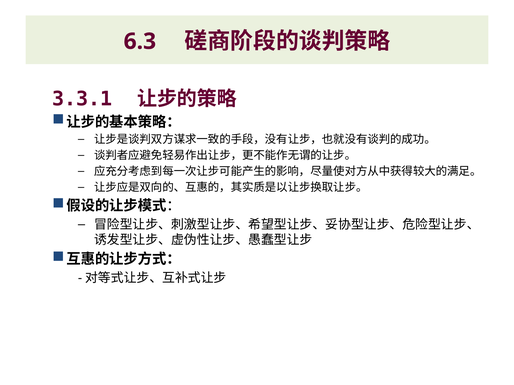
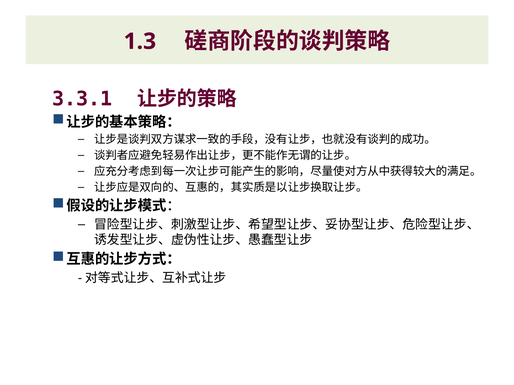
6.3: 6.3 -> 1.3 (140, 41)
